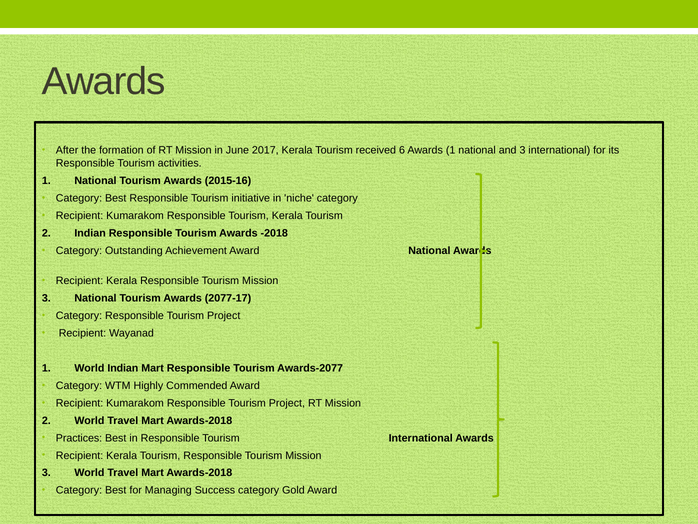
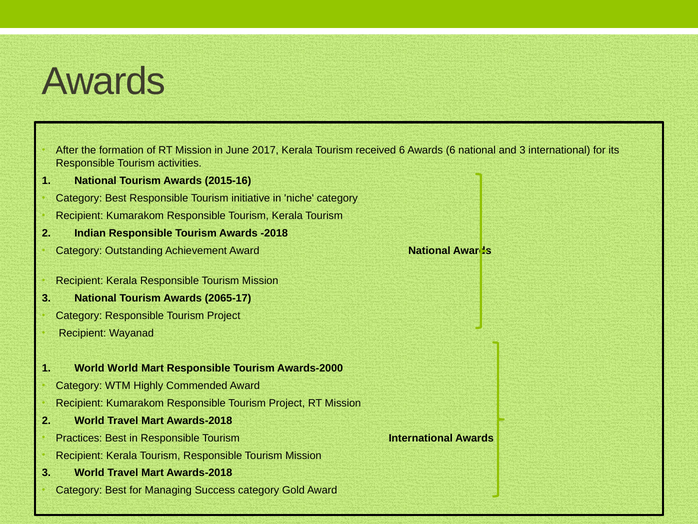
Awards 1: 1 -> 6 (451, 150)
2077-17: 2077-17 -> 2065-17 (228, 298)
World Indian: Indian -> World (123, 368)
Awards-2077: Awards-2077 -> Awards-2000 (310, 368)
